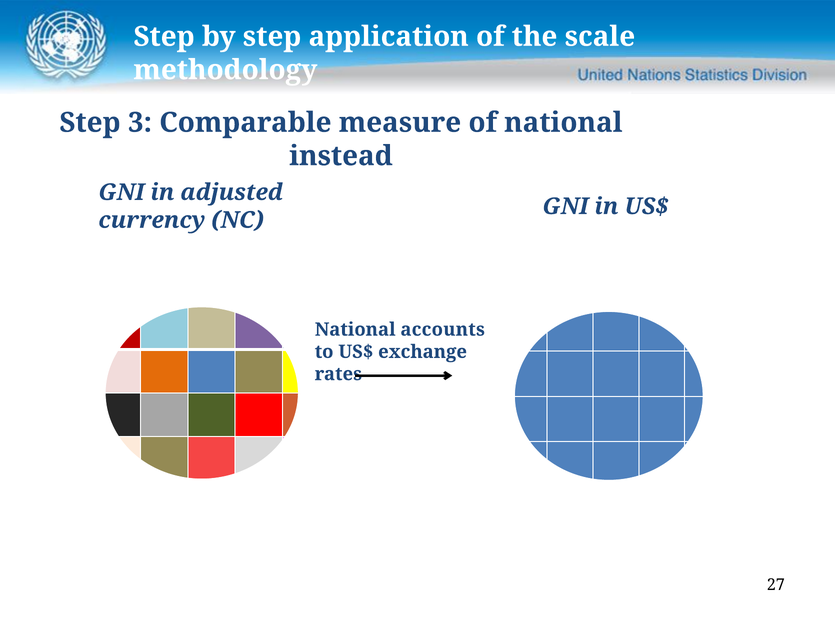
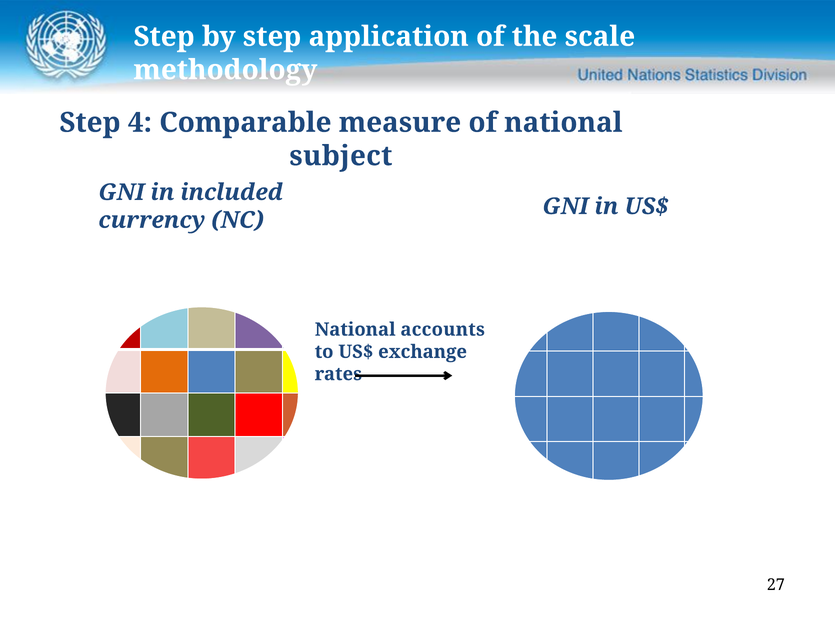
3: 3 -> 4 (140, 123)
instead: instead -> subject (341, 156)
adjusted: adjusted -> included (232, 192)
